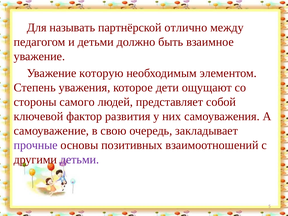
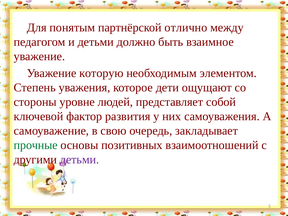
называть: называть -> понятым (72, 27)
самого: самого -> уровне (77, 102)
прочные colour: purple -> green (36, 145)
